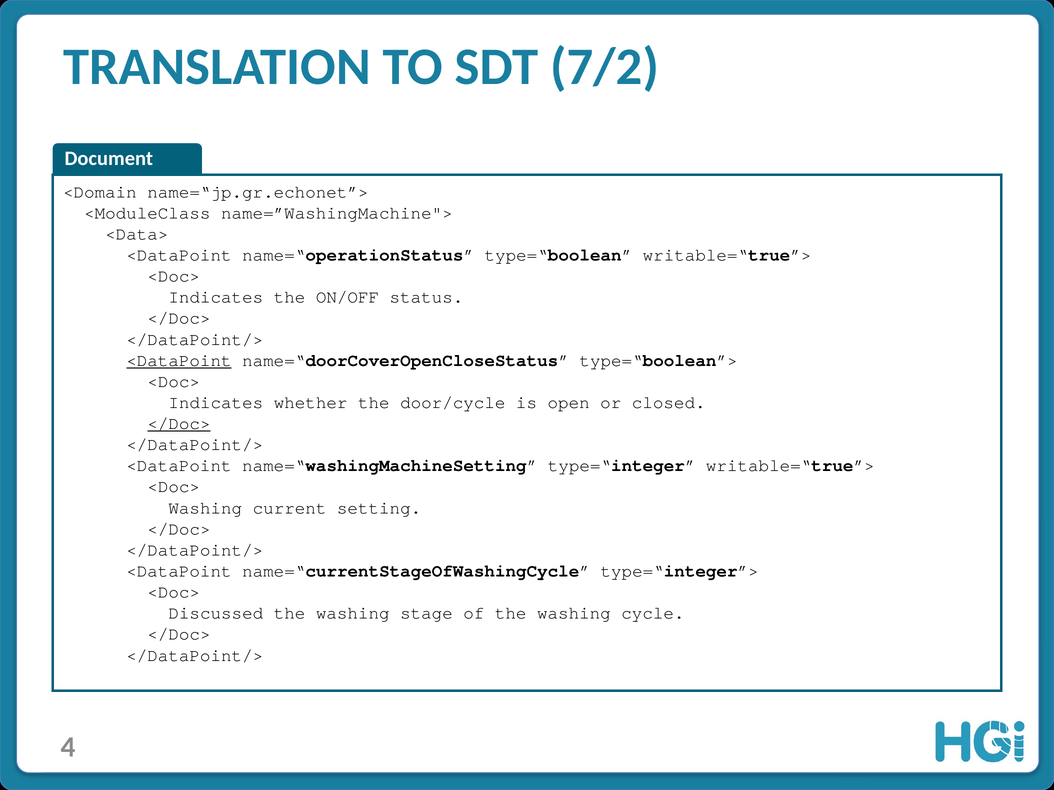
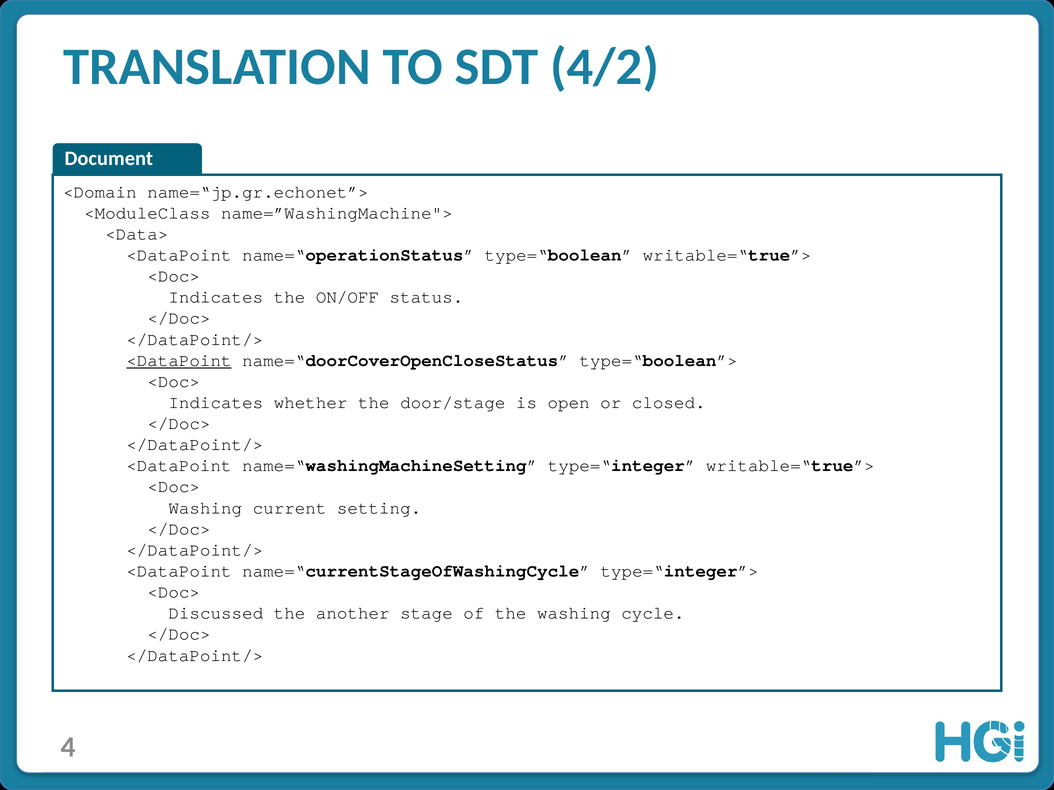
7/2: 7/2 -> 4/2 (605, 67)
door/cycle: door/cycle -> door/stage (453, 403)
</Doc> underline: present -> none (179, 424)
washing: washing -> another (353, 613)
